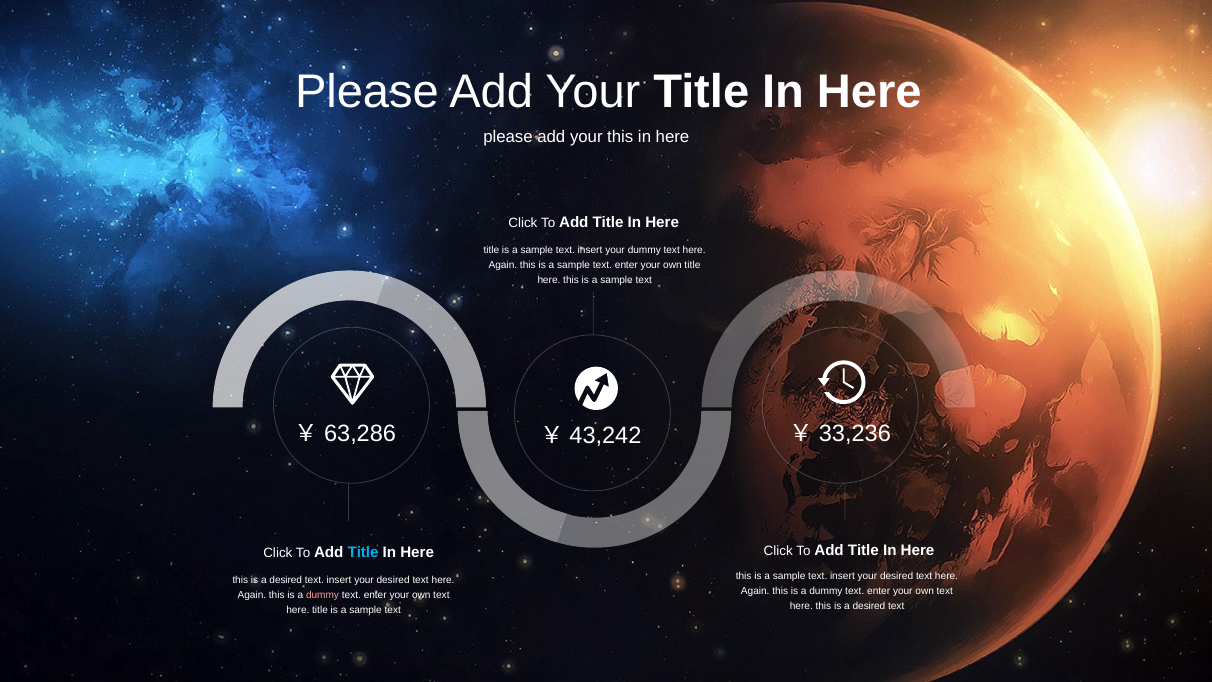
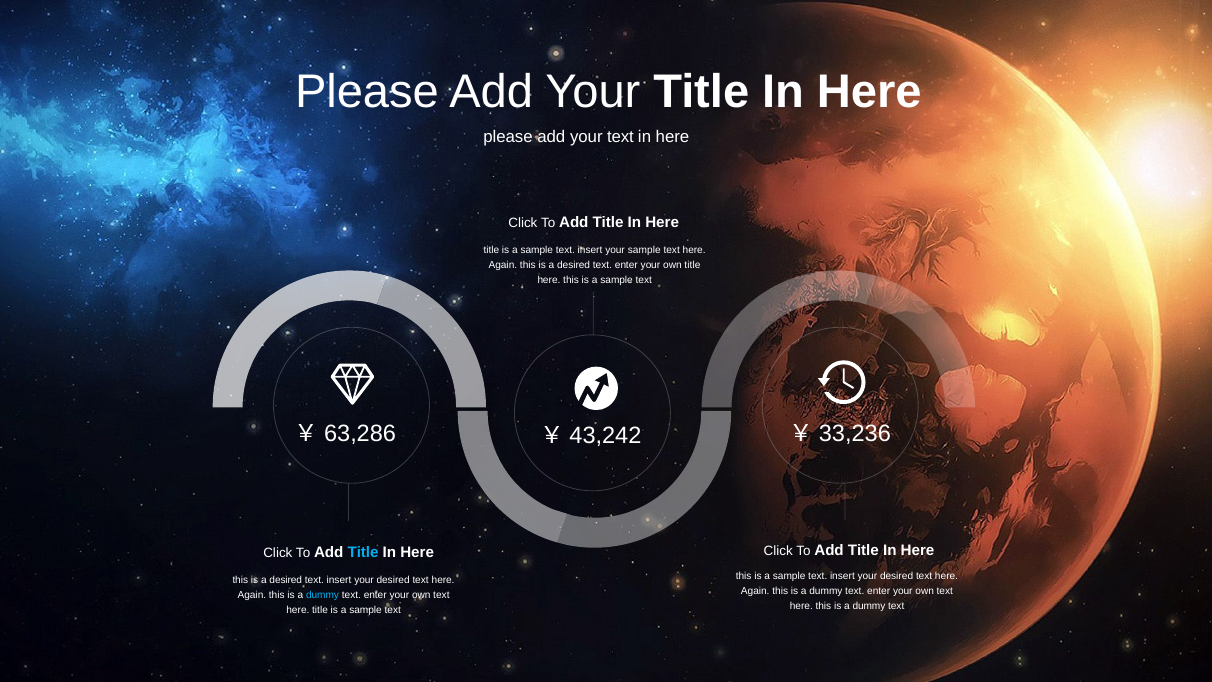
your this: this -> text (620, 137)
your dummy: dummy -> sample (644, 250)
sample: sample -> desired (574, 265)
dummy colour: pink -> light blue (323, 595)
desired: desired -> dummy (869, 606)
